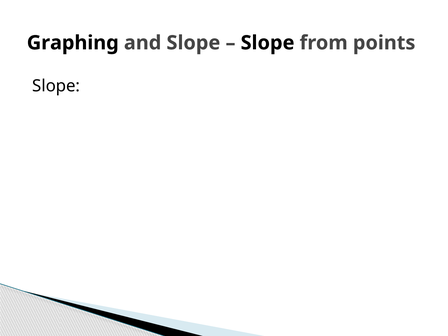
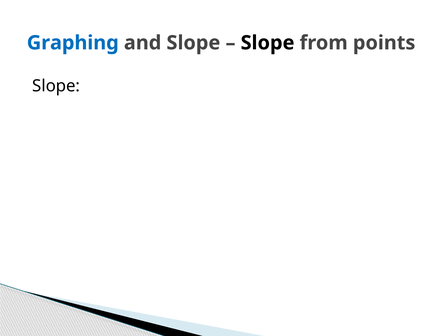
Graphing colour: black -> blue (73, 43)
